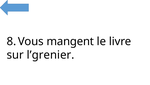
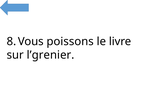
mangent: mangent -> poissons (70, 41)
